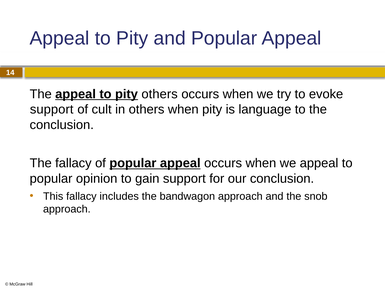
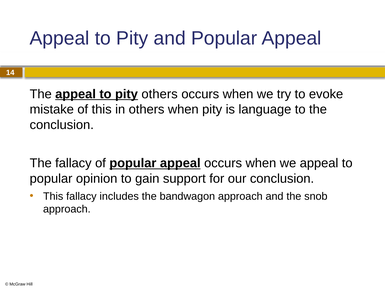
support: support -> mistake (52, 109)
of cult: cult -> this (102, 109)
